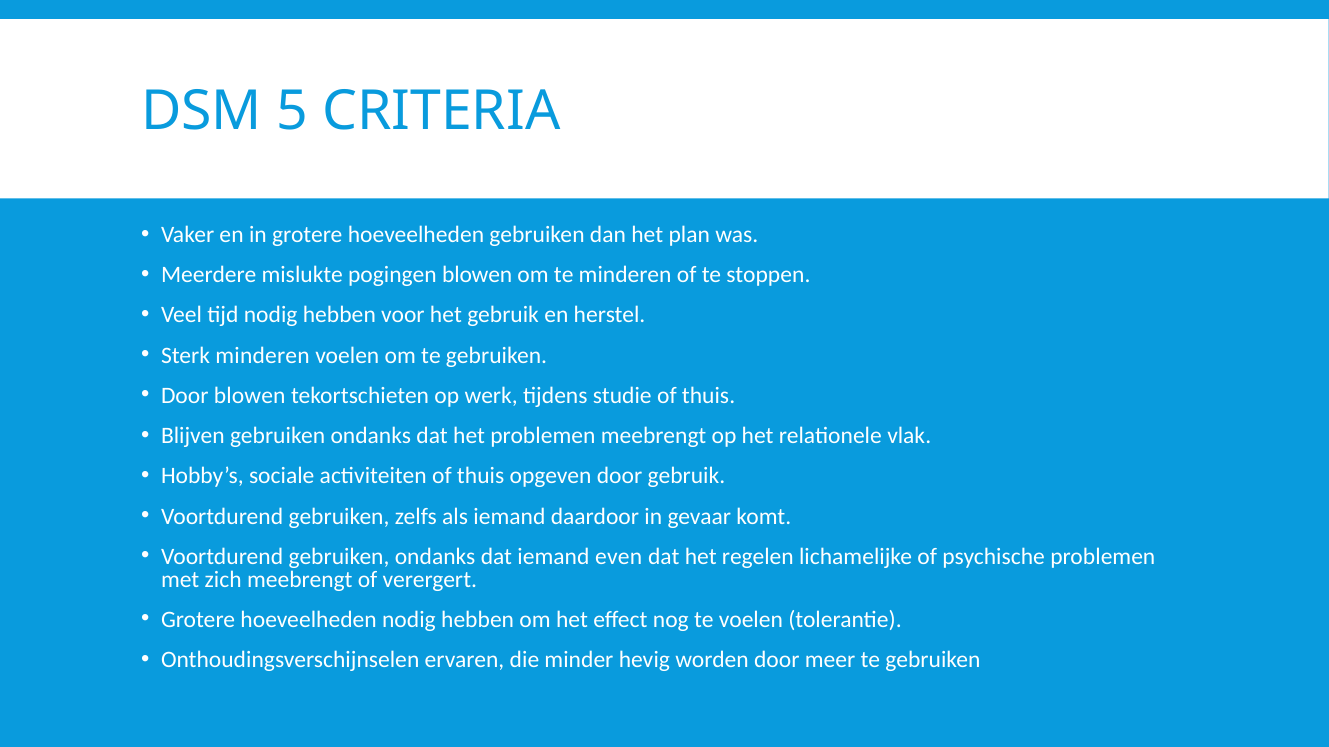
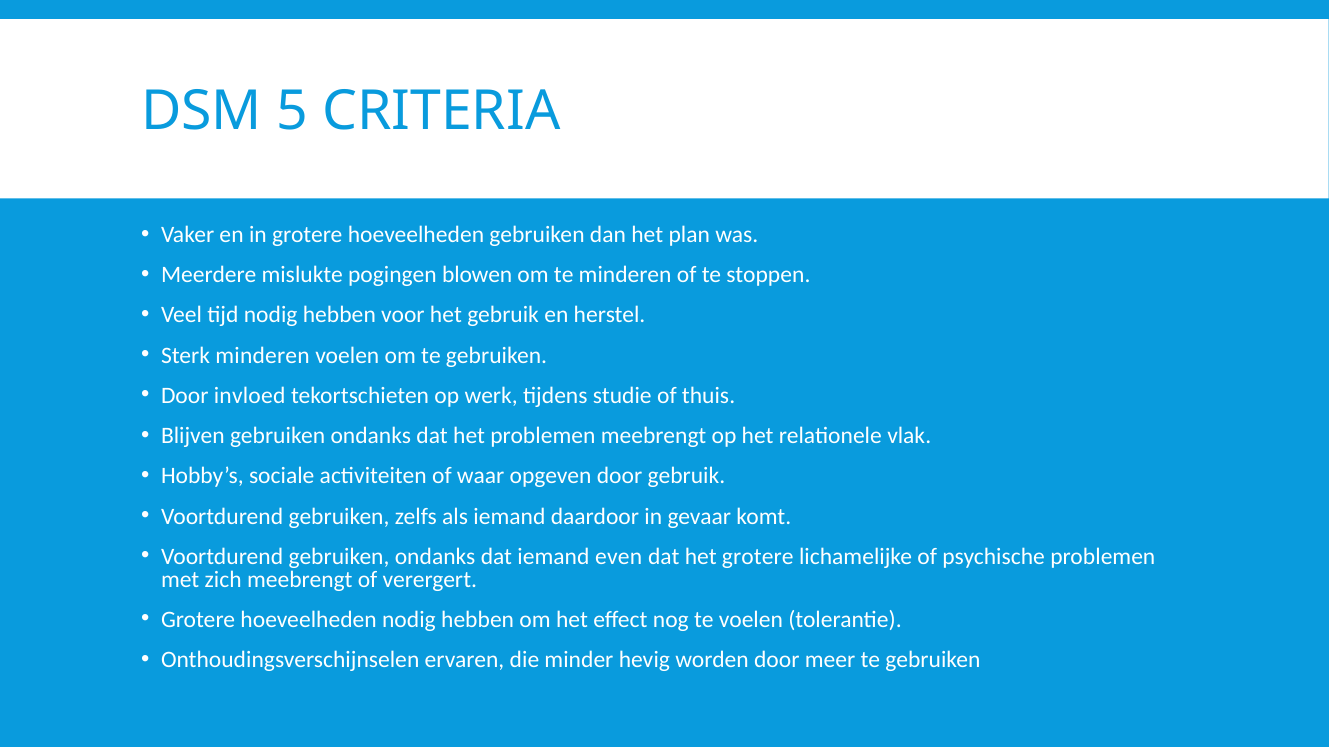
Door blowen: blowen -> invloed (250, 396)
activiteiten of thuis: thuis -> waar (481, 476)
het regelen: regelen -> grotere (758, 557)
